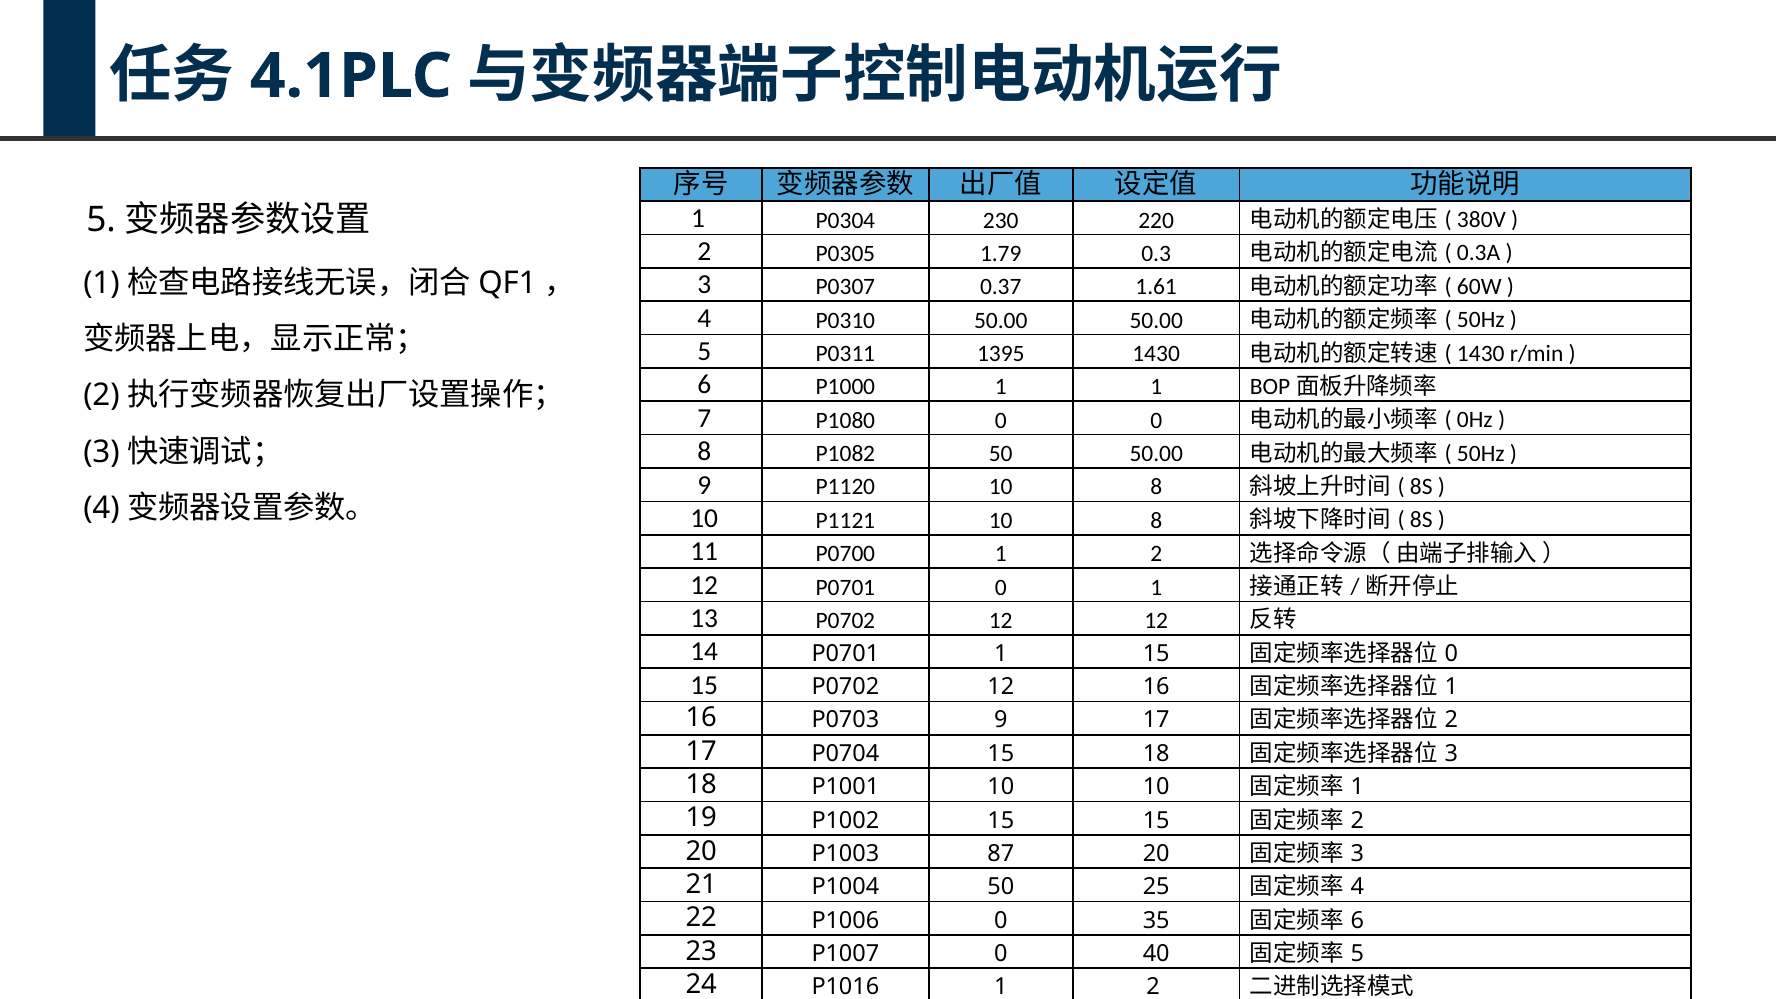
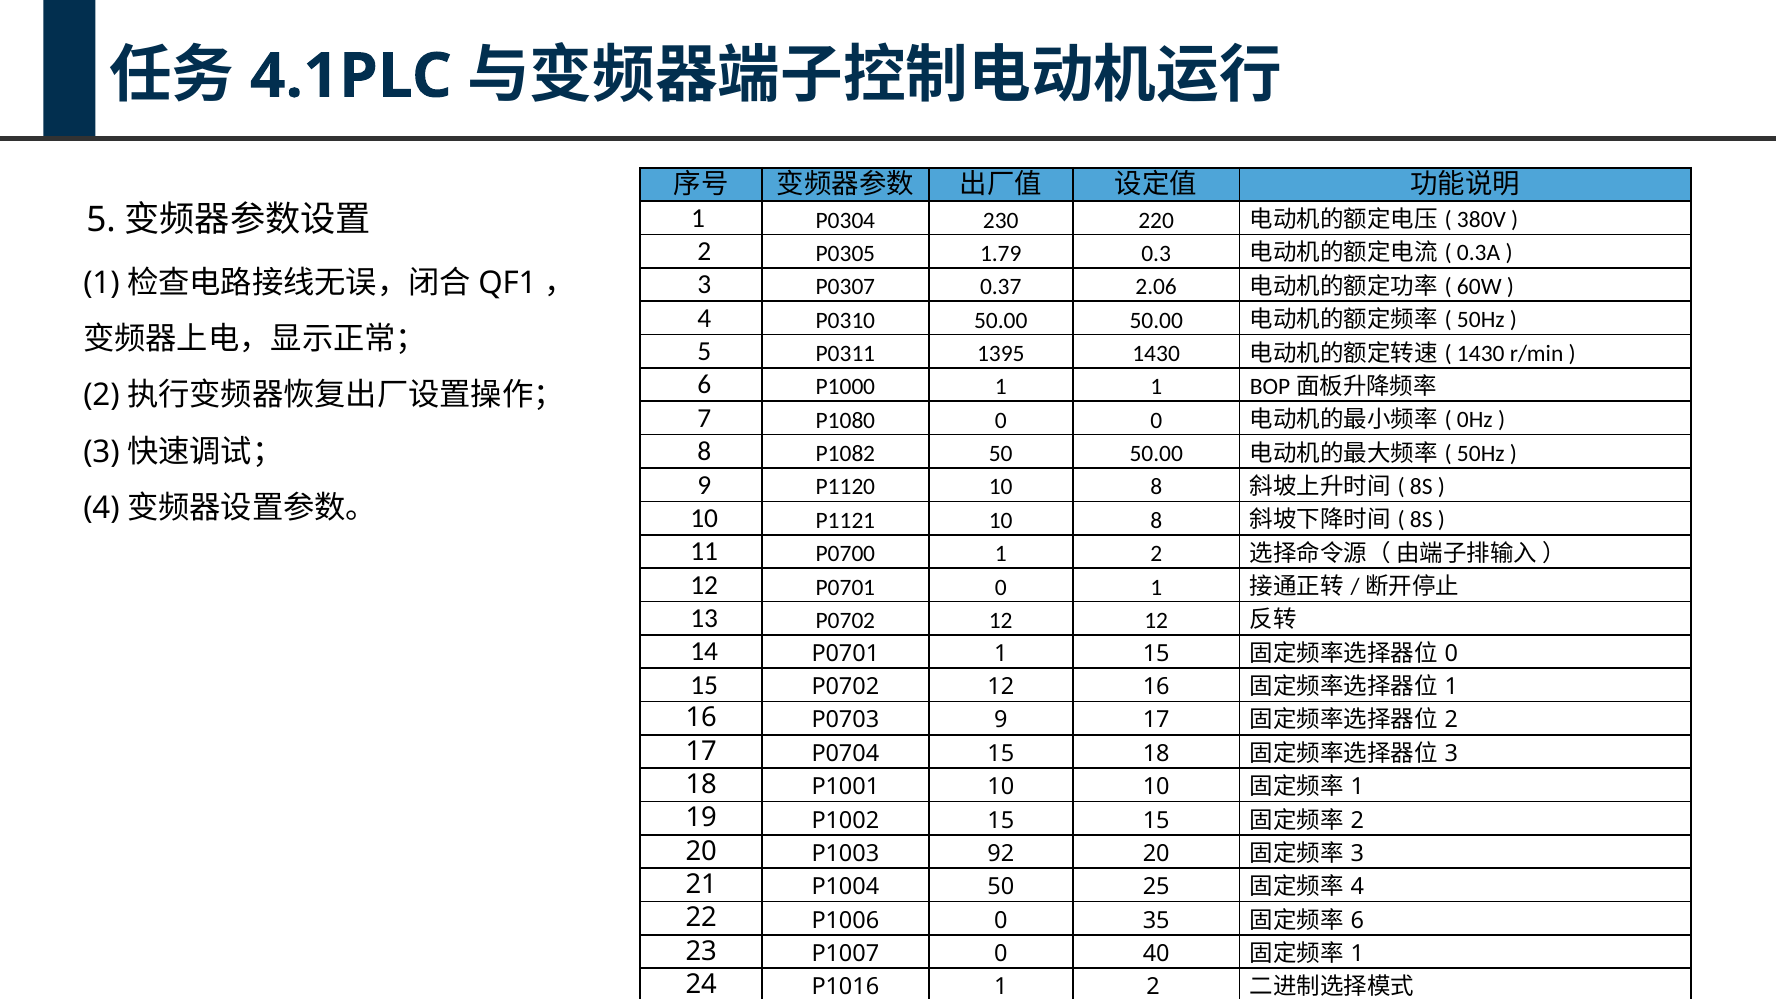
1.61: 1.61 -> 2.06 (1156, 287)
87: 87 -> 92 (1001, 853)
5: 5 -> 1 (1357, 954)
